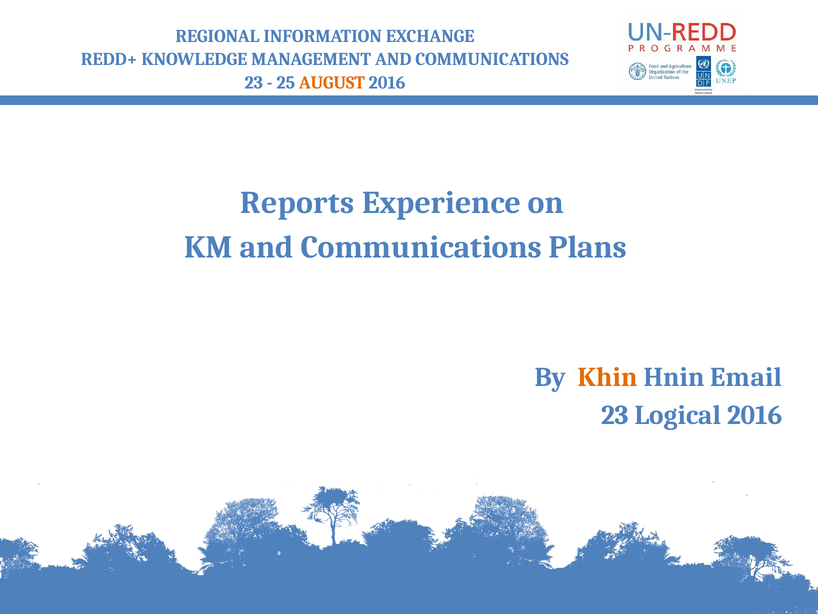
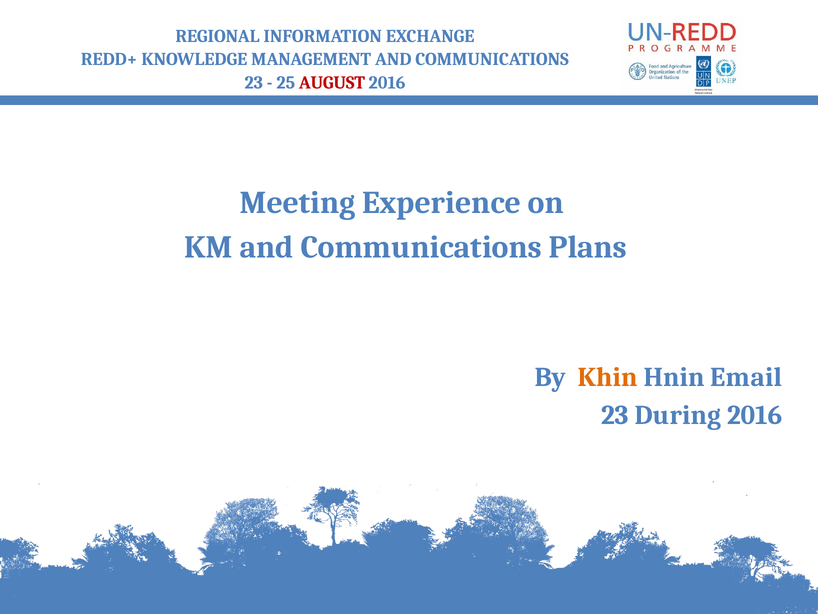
AUGUST colour: orange -> red (332, 83)
Reports: Reports -> Meeting (298, 203)
Logical: Logical -> During (678, 415)
